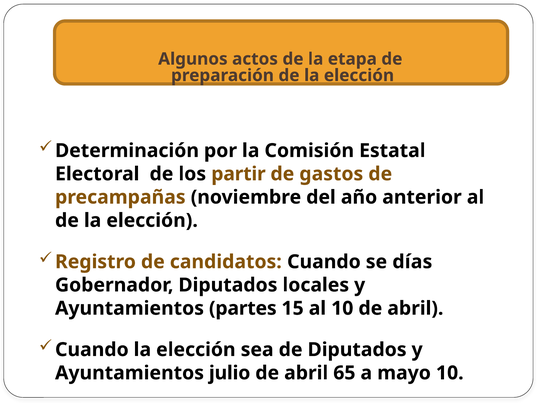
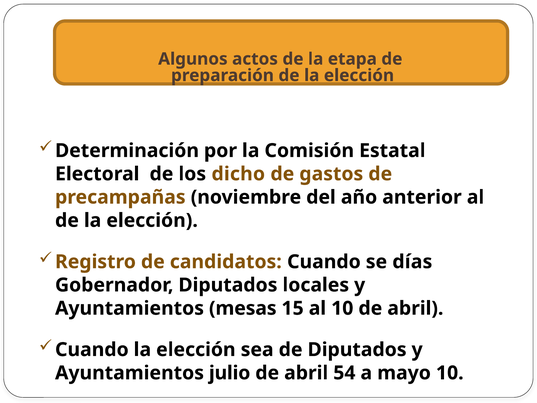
partir: partir -> dicho (238, 174)
partes: partes -> mesas (243, 308)
65: 65 -> 54 (344, 373)
